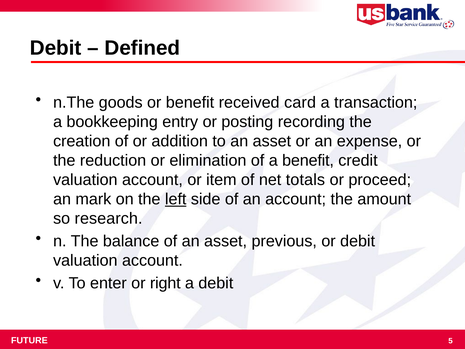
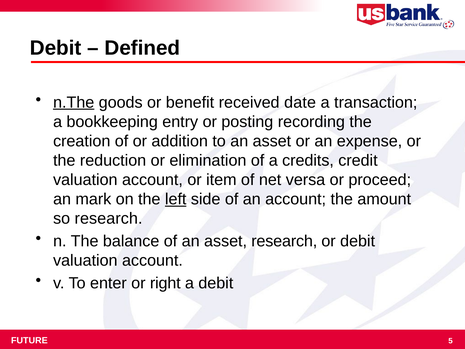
n.The underline: none -> present (74, 102)
card: card -> date (300, 102)
a benefit: benefit -> credits (308, 160)
totals: totals -> versa (306, 180)
asset previous: previous -> research (284, 241)
